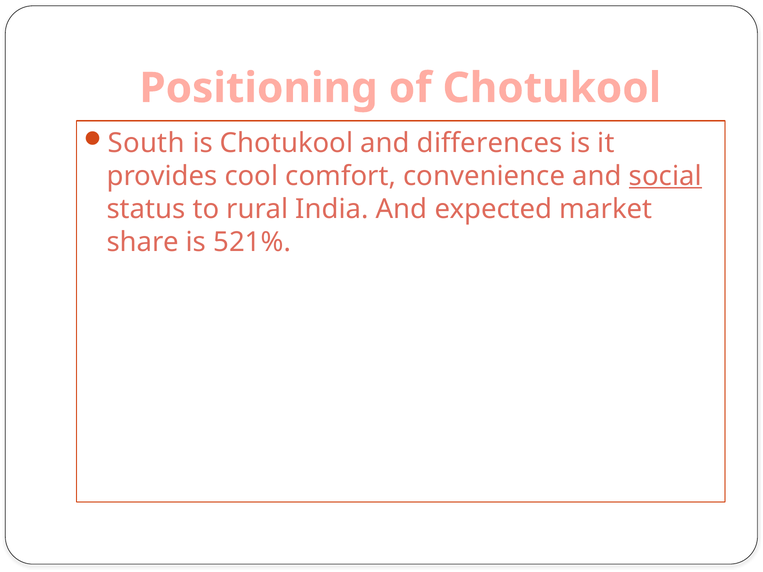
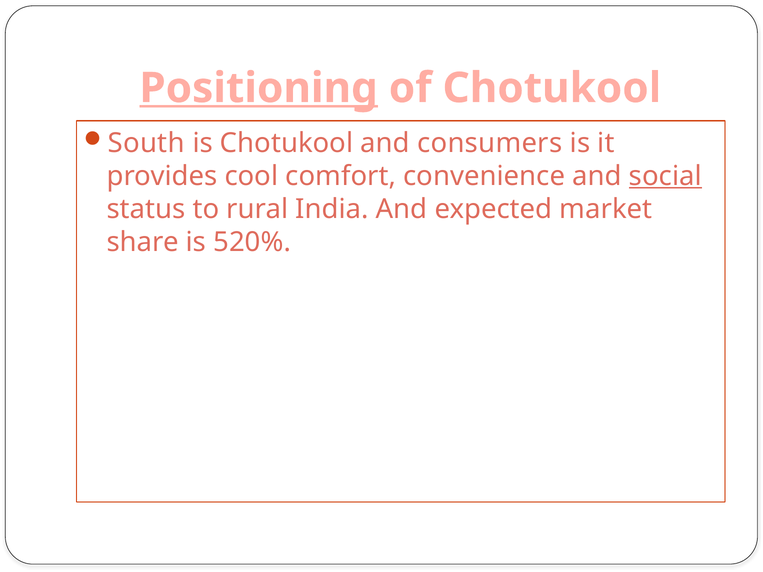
Positioning underline: none -> present (259, 88)
differences: differences -> consumers (490, 143)
521%: 521% -> 520% (252, 242)
